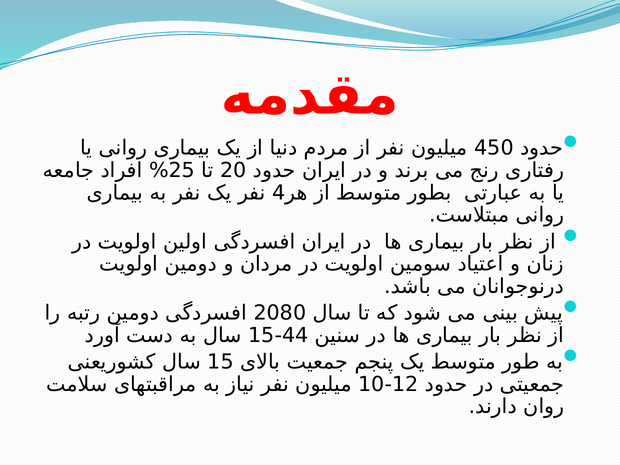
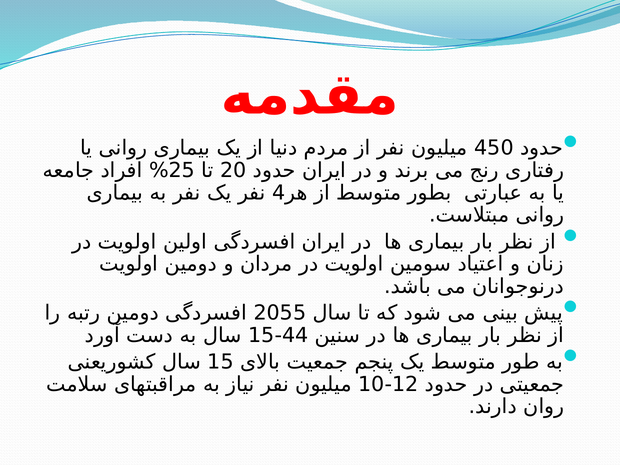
2080: 2080 -> 2055 (280, 313)
